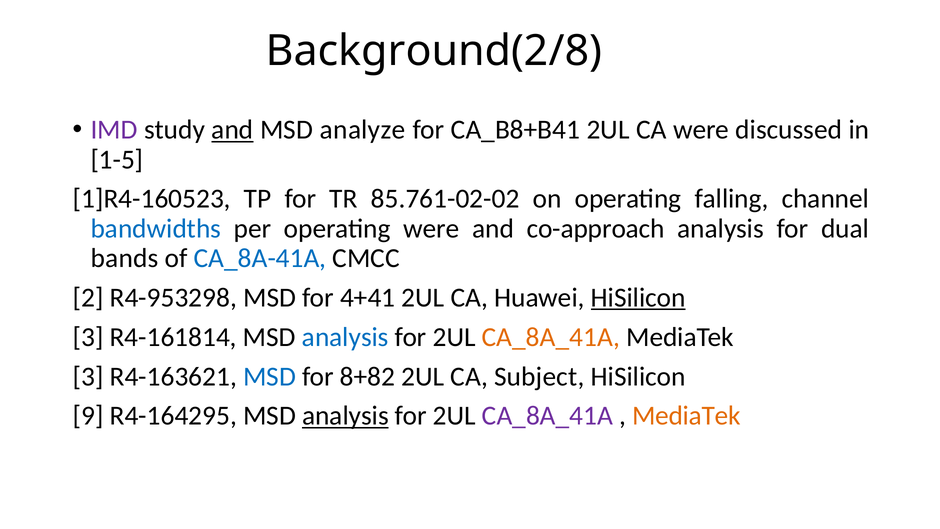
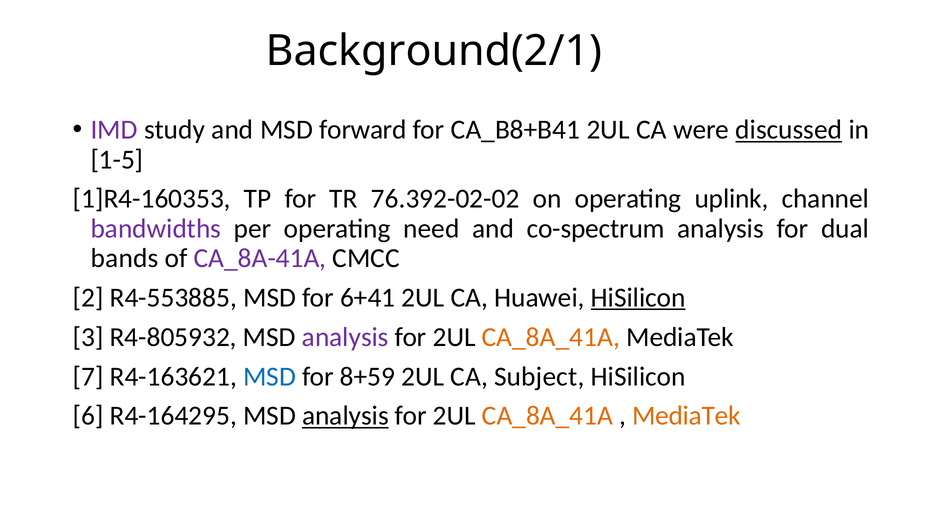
Background(2/8: Background(2/8 -> Background(2/1 (434, 51)
and underline: present -> none (232, 130)
analyze: analyze -> forward (363, 130)
discussed underline: none -> present (789, 130)
1]R4-160523: 1]R4-160523 -> 1]R4-160353 (152, 199)
85.761-02-02: 85.761-02-02 -> 76.392-02-02 (445, 199)
falling: falling -> uplink (732, 199)
bandwidths colour: blue -> purple (156, 228)
operating were: were -> need (431, 228)
co-approach: co-approach -> co-spectrum (596, 228)
CA_8A-41A colour: blue -> purple (260, 258)
R4-953298: R4-953298 -> R4-553885 (173, 297)
4+41: 4+41 -> 6+41 (368, 297)
R4-161814: R4-161814 -> R4-805932 (173, 337)
analysis colour: blue -> purple (345, 337)
3: 3 -> 7 (88, 376)
8+82: 8+82 -> 8+59 (368, 376)
9: 9 -> 6 (88, 416)
CA_8A_41A colour: purple -> orange (547, 416)
